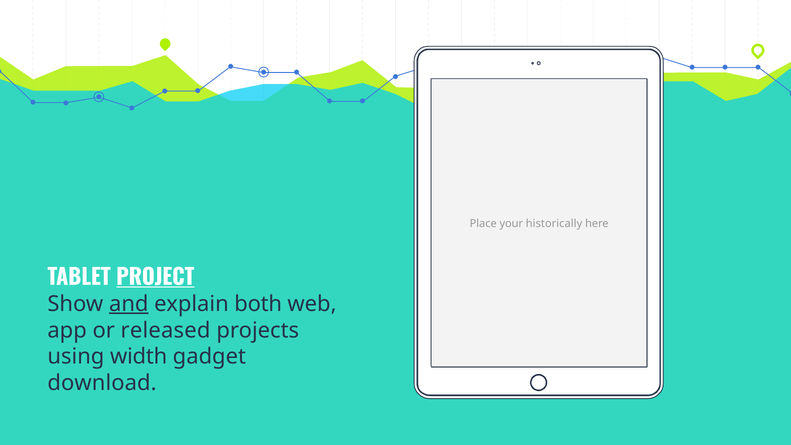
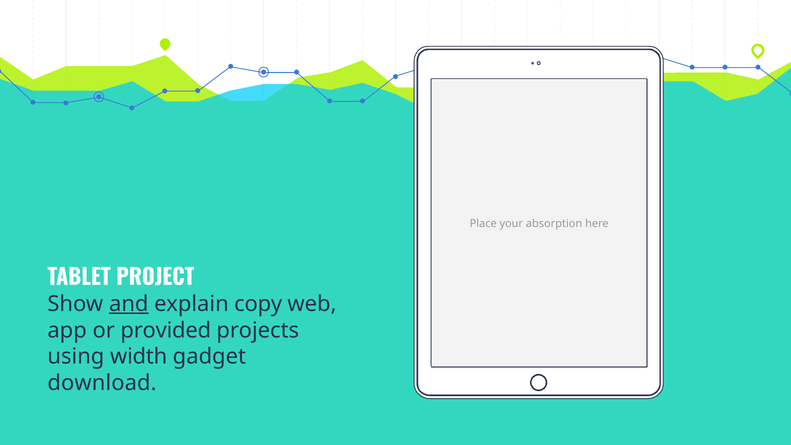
historically: historically -> absorption (554, 224)
PROJECT underline: present -> none (155, 277)
both: both -> copy (258, 304)
released: released -> provided (166, 330)
